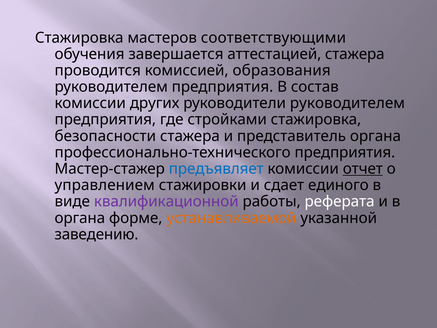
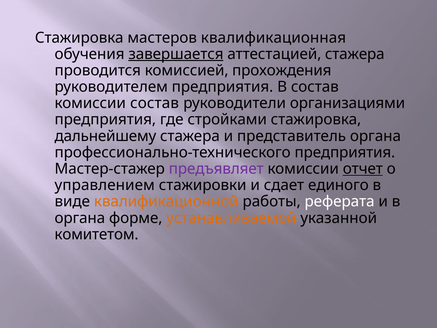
соответствующими: соответствующими -> квалификационная (273, 38)
завершается underline: none -> present (176, 54)
образования: образования -> прохождения (282, 70)
комиссии других: других -> состав (155, 103)
руководители руководителем: руководителем -> организациями (348, 103)
безопасности: безопасности -> дальнейшему (105, 136)
предъявляет colour: blue -> purple (216, 169)
квалификационной colour: purple -> orange (166, 201)
заведению: заведению -> комитетом (96, 234)
